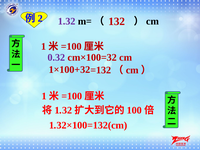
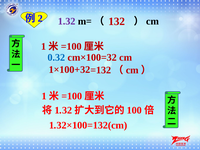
0.32 colour: purple -> blue (56, 57)
